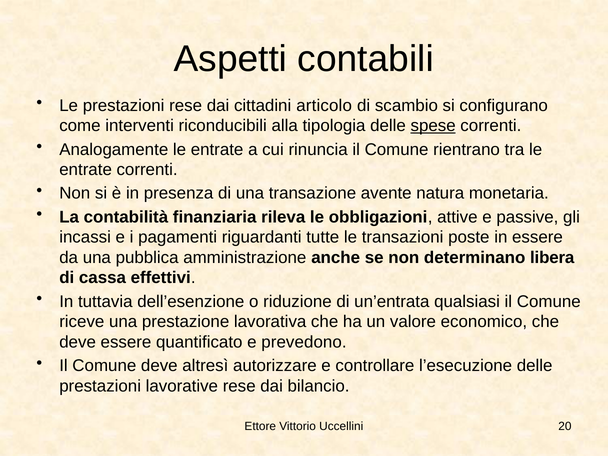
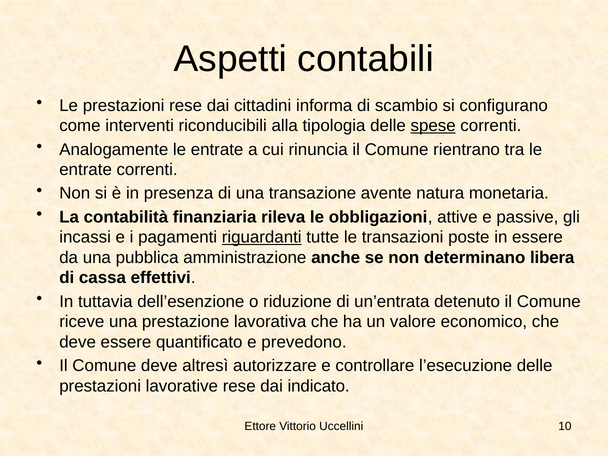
articolo: articolo -> informa (324, 106)
riguardanti underline: none -> present (262, 237)
qualsiasi: qualsiasi -> detenuto (467, 302)
bilancio: bilancio -> indicato (319, 386)
20: 20 -> 10 (565, 426)
